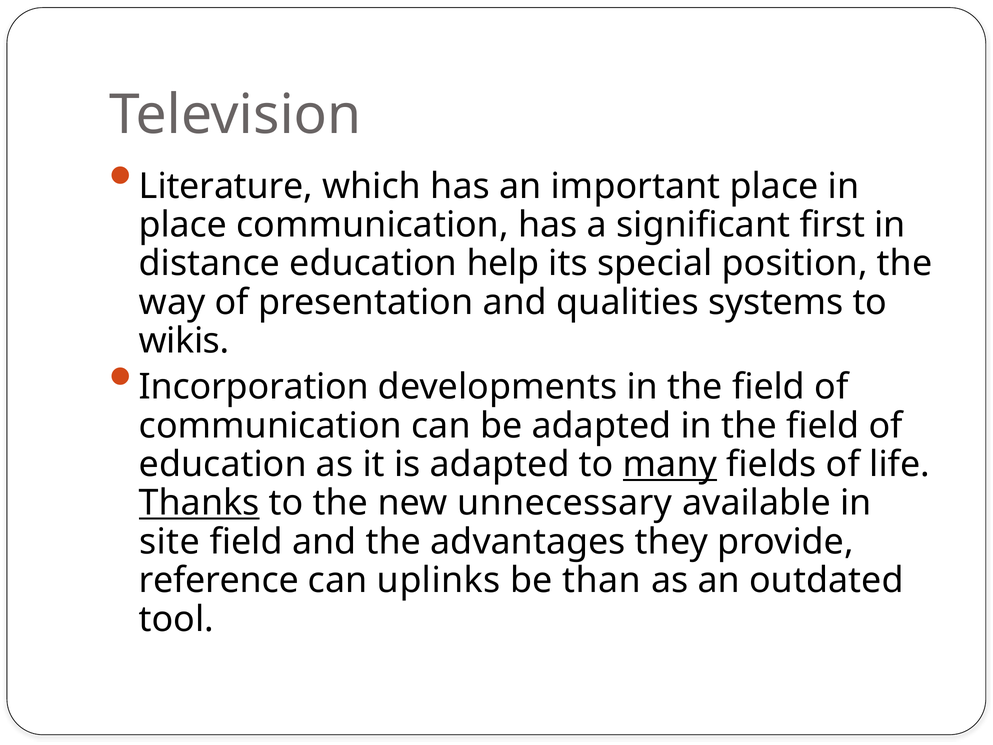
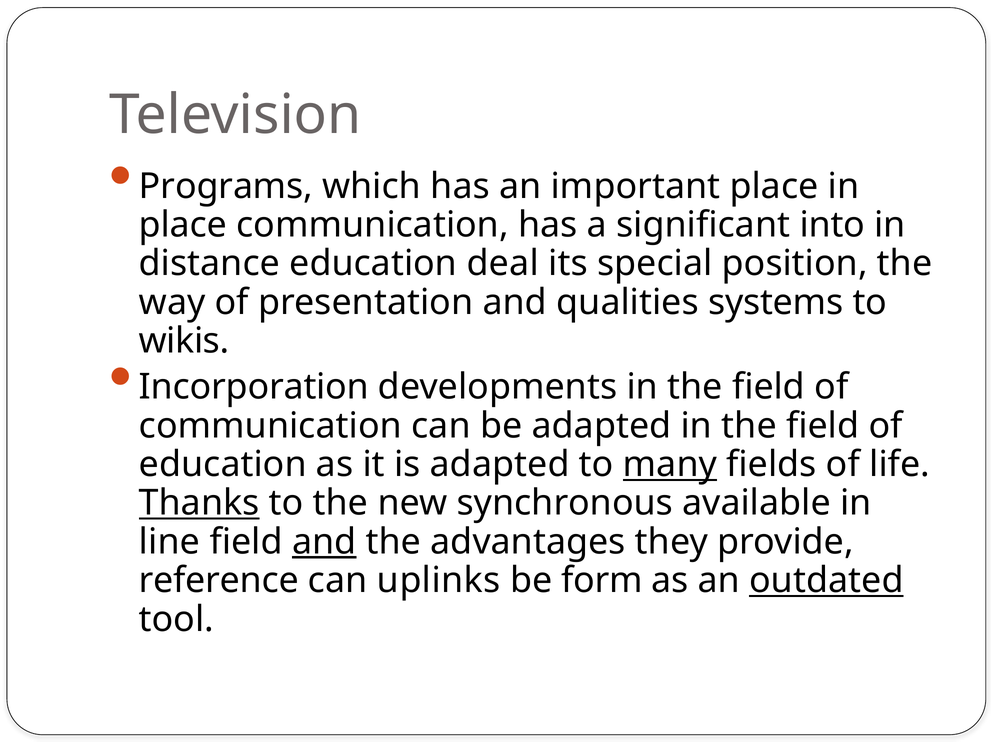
Literature: Literature -> Programs (226, 186)
first: first -> into (832, 225)
help: help -> deal (503, 264)
unnecessary: unnecessary -> synchronous (565, 503)
site: site -> line (170, 542)
and underline: none -> present (324, 542)
than: than -> form (602, 580)
outdated underline: none -> present (826, 580)
